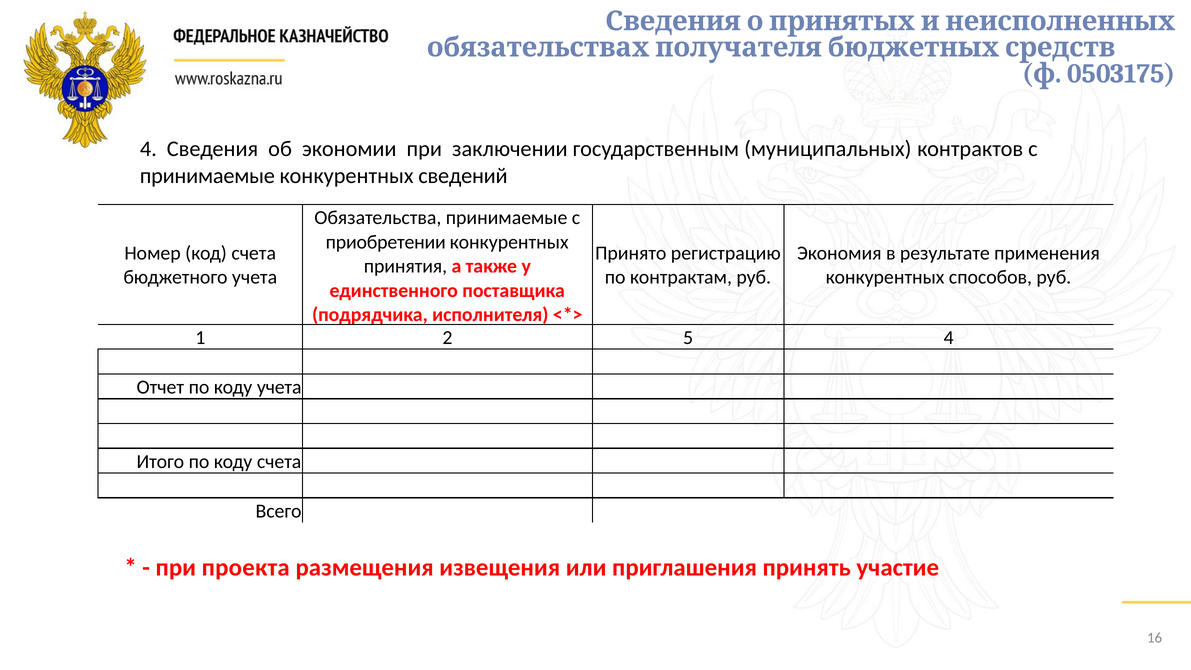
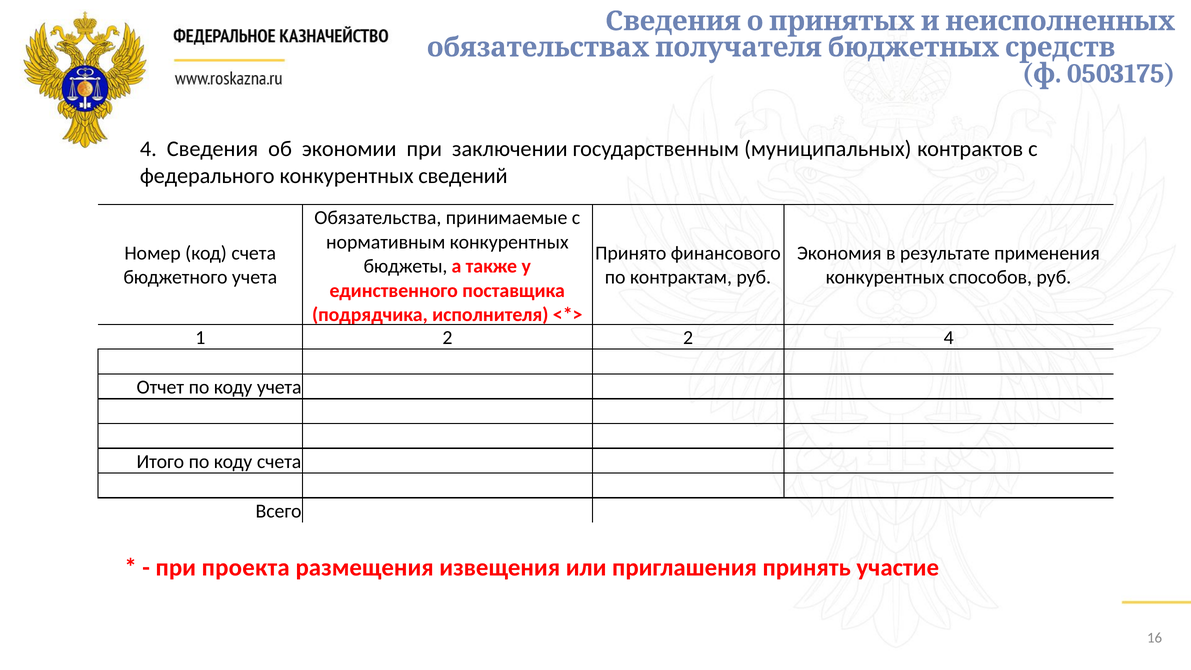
принимаемые: принимаемые -> федерального (207, 176)
приобретении: приобретении -> нормативным (386, 242)
регистрацию: регистрацию -> финансового (726, 253)
принятия: принятия -> бюджеты (406, 266)
2 5: 5 -> 2 (688, 338)
